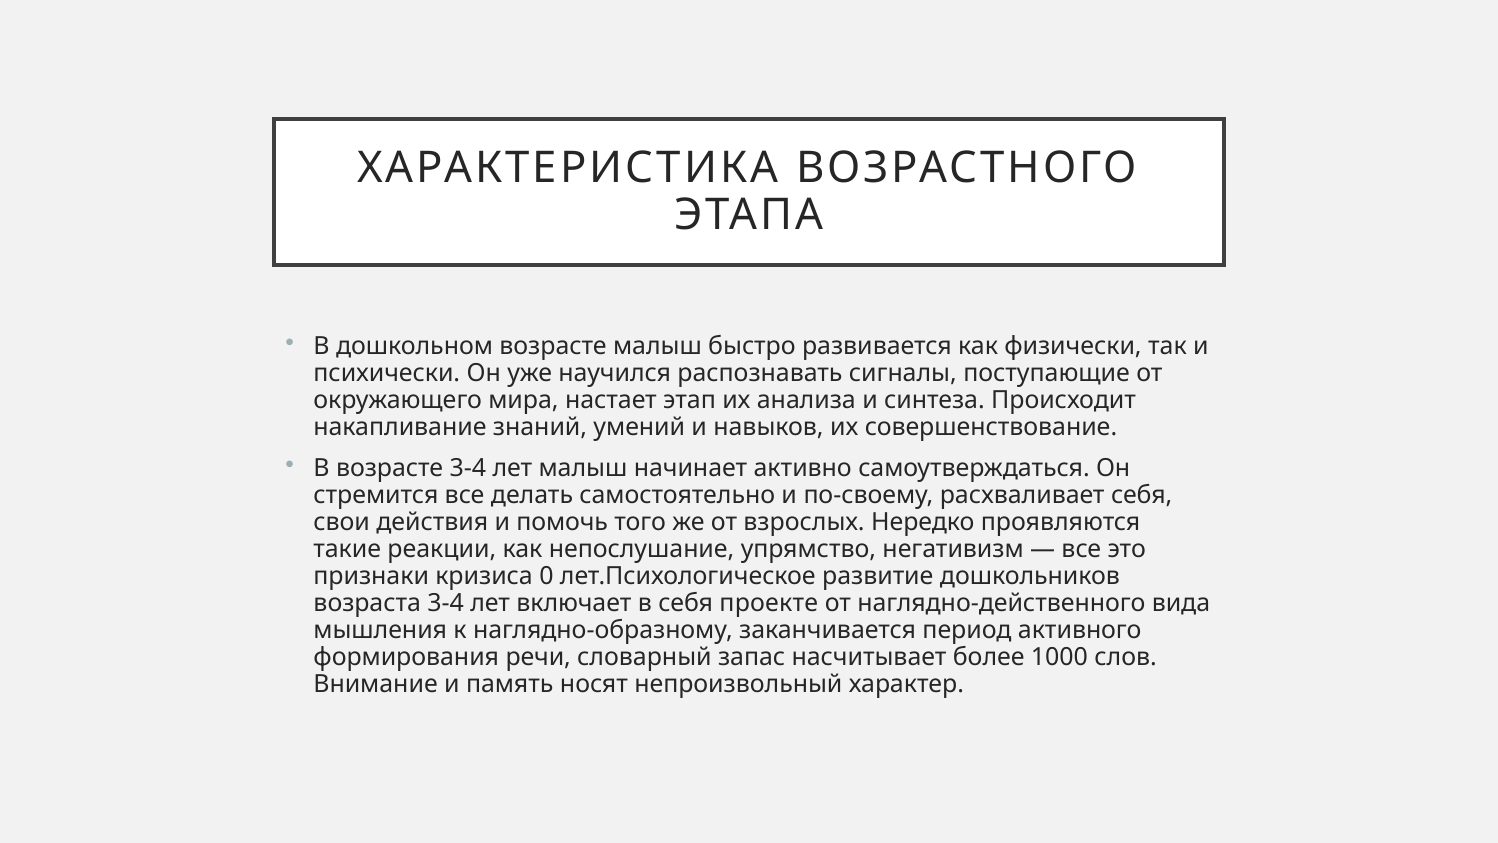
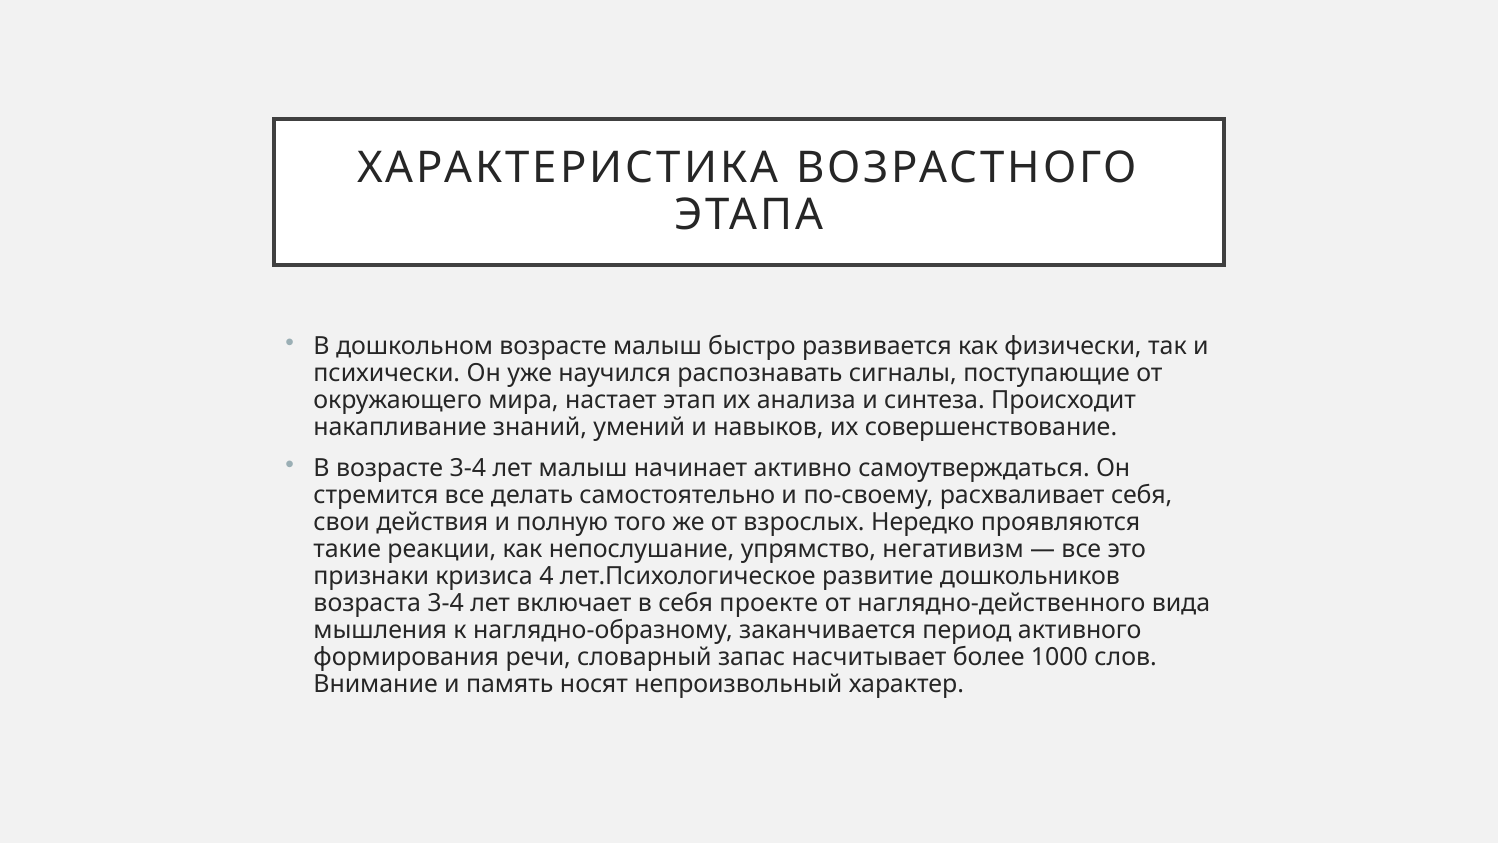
помочь: помочь -> полную (562, 522)
0: 0 -> 4 (546, 576)
